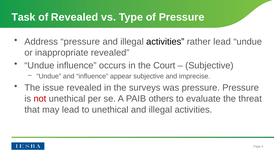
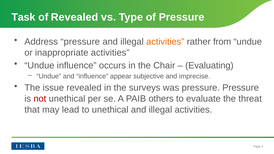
activities colour: black -> orange (165, 42)
rather lead: lead -> from (222, 42)
inappropriate revealed: revealed -> activities (110, 53)
Court: Court -> Chair (164, 65)
Subjective: Subjective -> Evaluating (209, 65)
